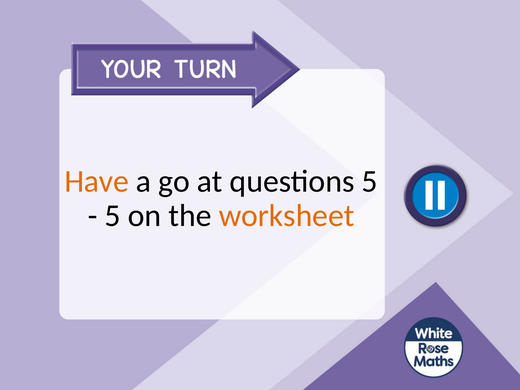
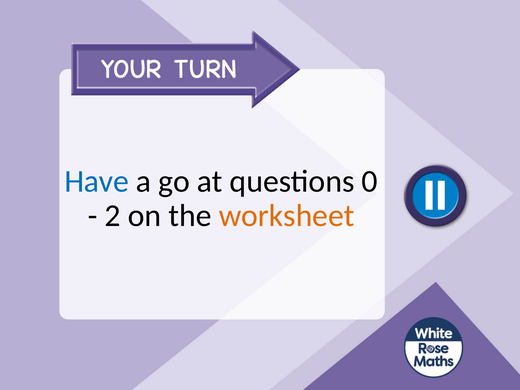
Have colour: orange -> blue (97, 181)
questions 5: 5 -> 0 (370, 181)
5: 5 -> 2 (113, 216)
